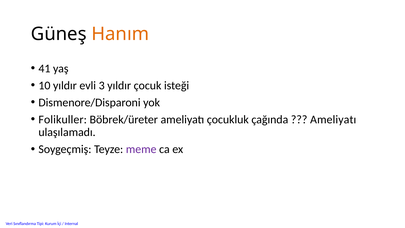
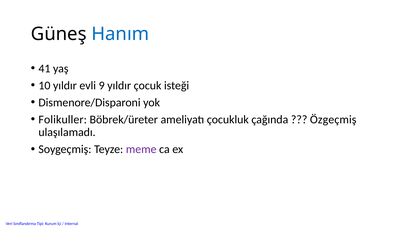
Hanım colour: orange -> blue (120, 34)
3: 3 -> 9 (102, 85)
Ameliyatı: Ameliyatı -> Özgeçmiş (333, 119)
